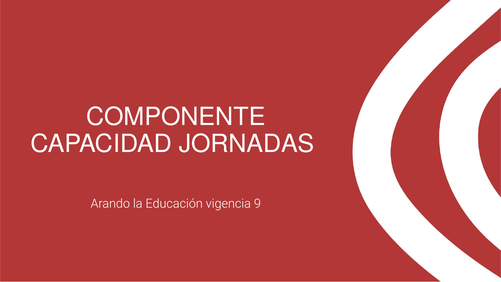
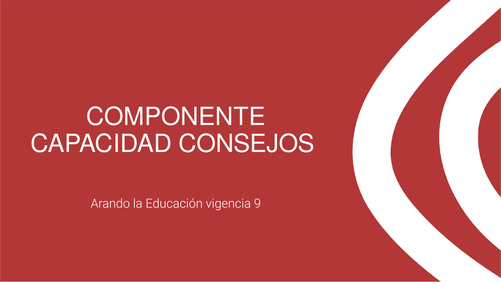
JORNADAS: JORNADAS -> CONSEJOS (247, 144)
